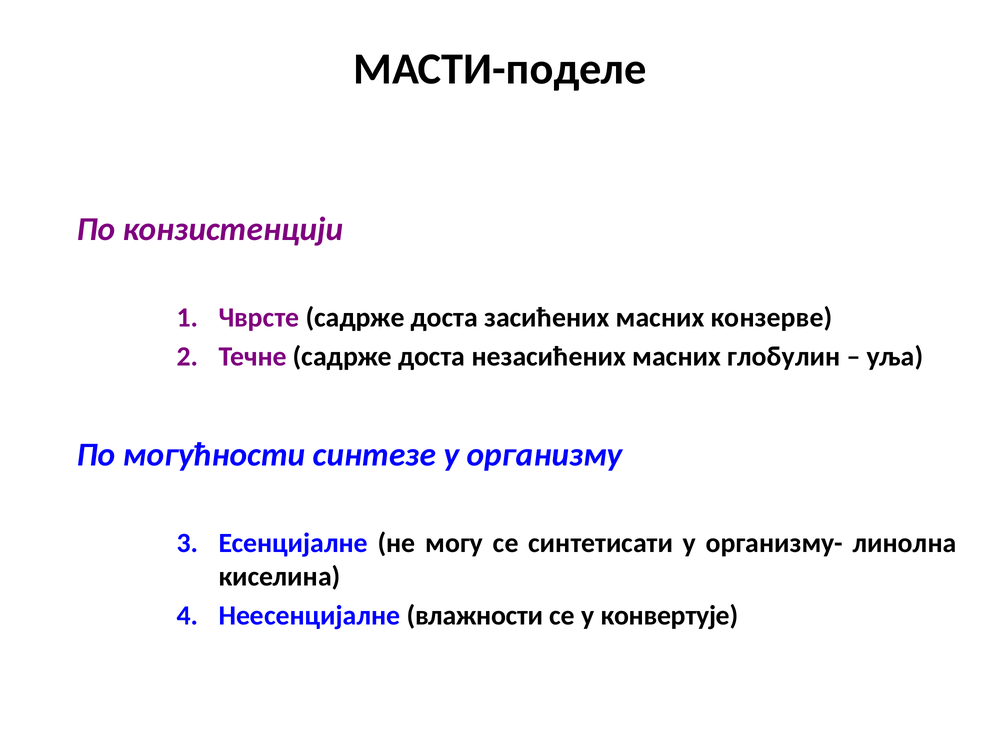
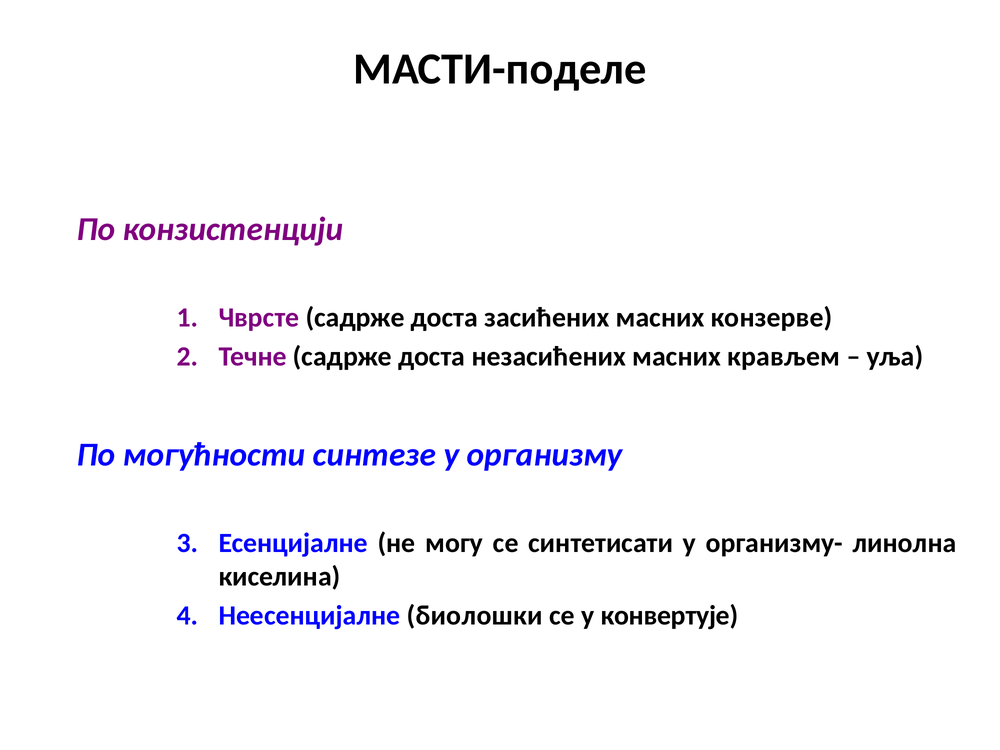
глобулин: глобулин -> крављем (784, 356)
влажности: влажности -> биолoшки (475, 615)
